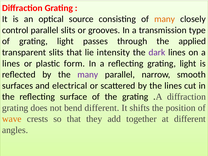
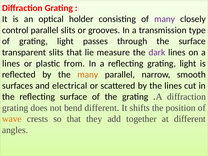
source: source -> holder (81, 19)
many colour: orange -> purple (165, 19)
the applied: applied -> surface (192, 41)
intensity: intensity -> measure (113, 52)
form: form -> from (74, 63)
many colour: purple -> orange (88, 75)
